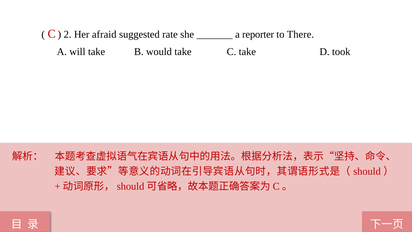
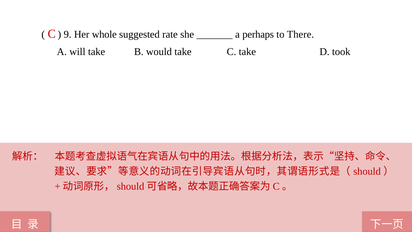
2: 2 -> 9 (68, 34)
afraid: afraid -> whole (104, 34)
reporter: reporter -> perhaps (258, 34)
